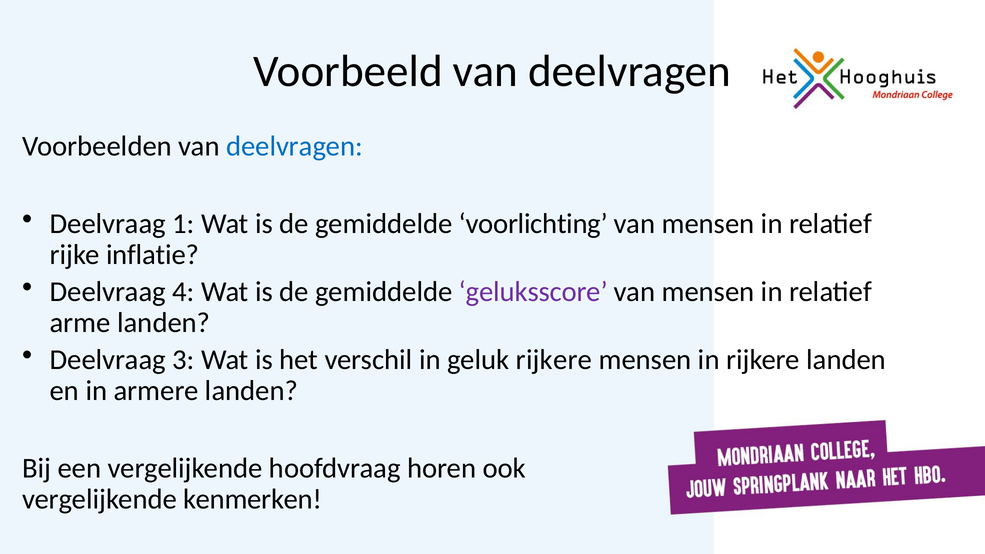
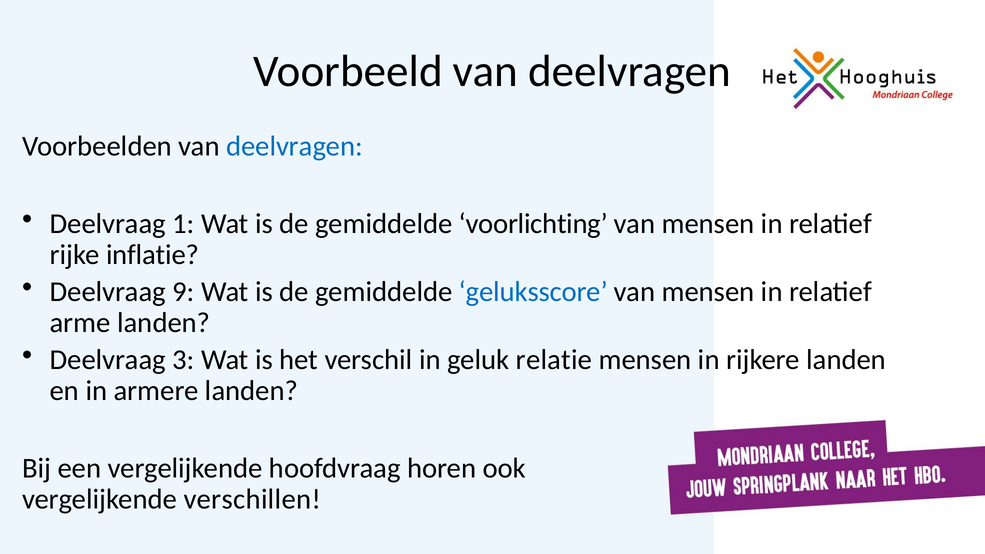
4: 4 -> 9 (183, 292)
geluksscore colour: purple -> blue (533, 292)
geluk rijkere: rijkere -> relatie (554, 360)
kenmerken: kenmerken -> verschillen (252, 499)
